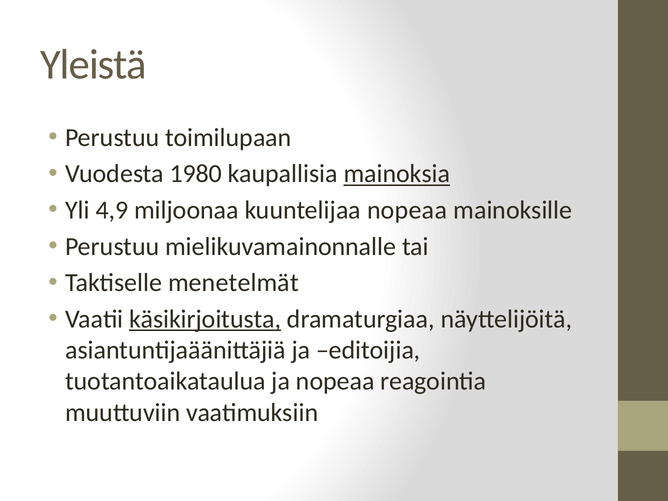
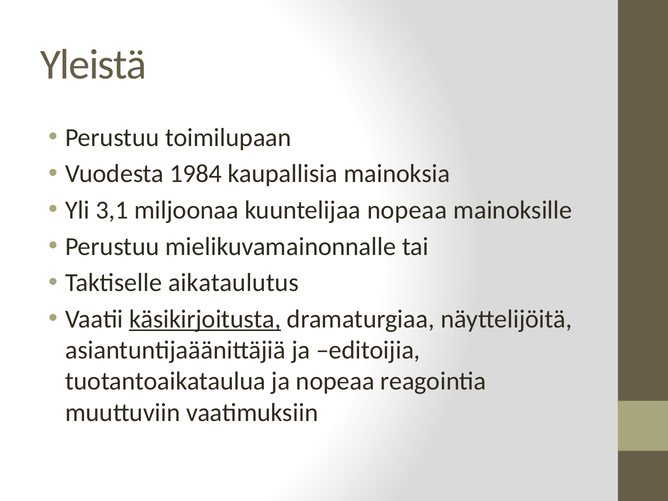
1980: 1980 -> 1984 (196, 174)
mainoksia underline: present -> none (397, 174)
4,9: 4,9 -> 3,1 (112, 210)
menetelmät: menetelmät -> aikataulutus (233, 283)
